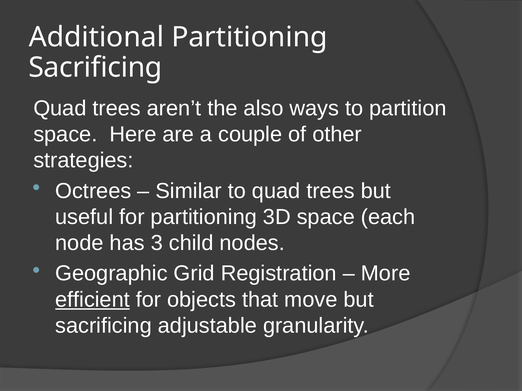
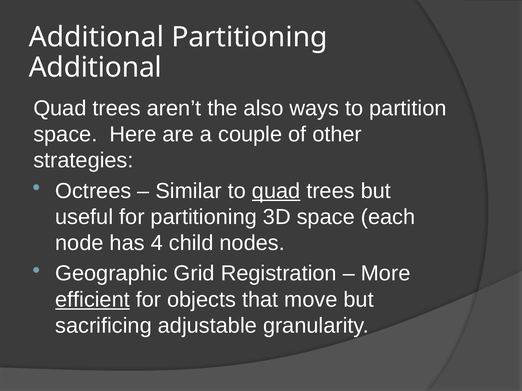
Sacrificing: Sacrificing -> Additional (95, 68)
quad underline: none -> present (276, 191)
3: 3 -> 4 (157, 243)
